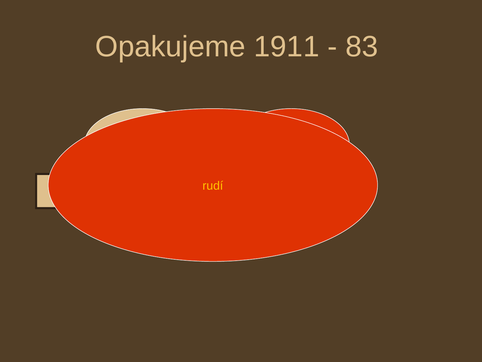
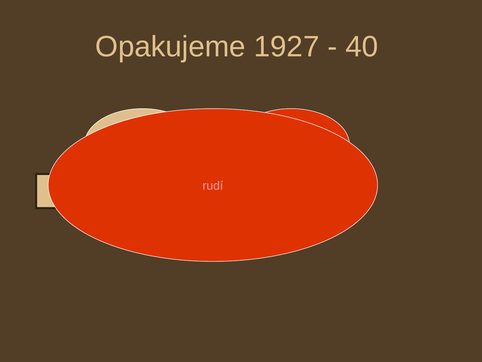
1911: 1911 -> 1927 (287, 47)
83: 83 -> 40 (362, 47)
rudí colour: yellow -> pink (213, 186)
